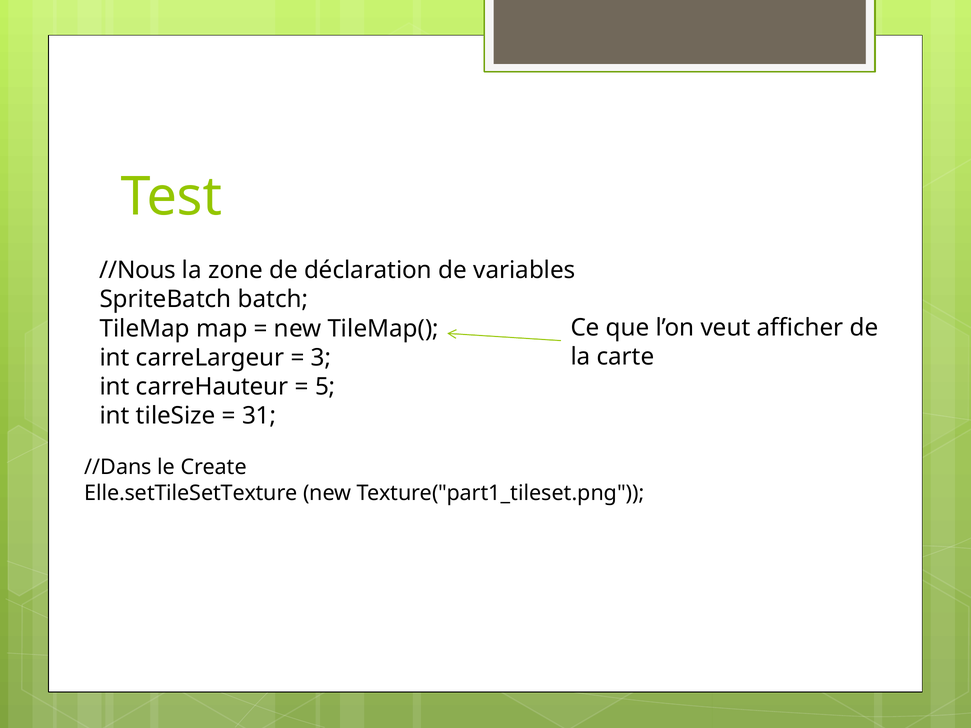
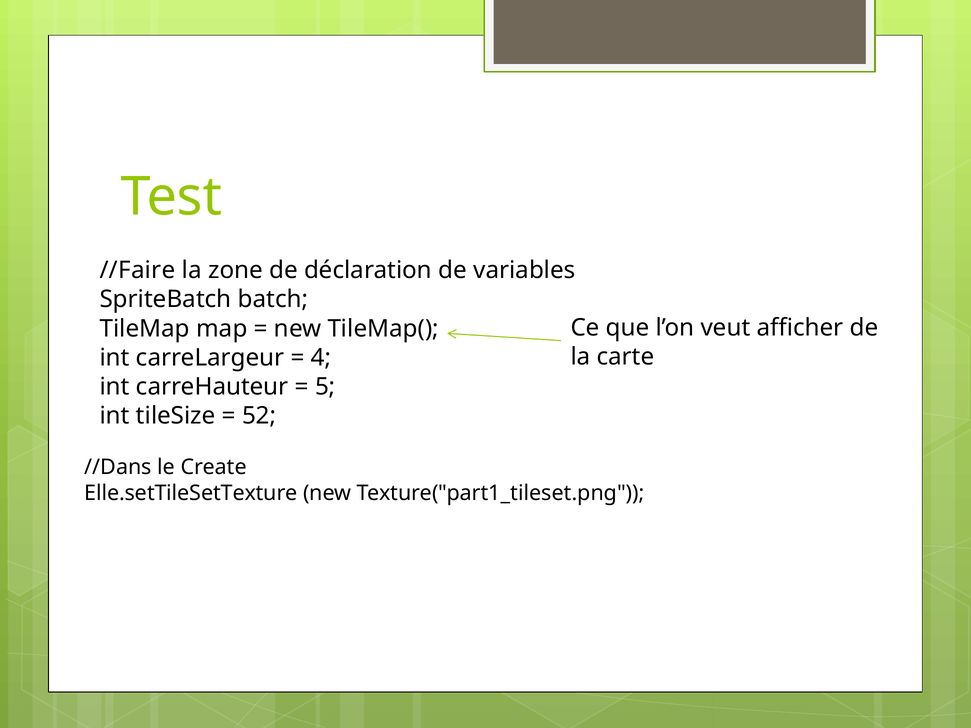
//Nous: //Nous -> //Faire (138, 270)
3: 3 -> 4 (321, 358)
31: 31 -> 52 (259, 416)
